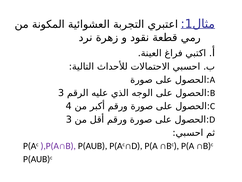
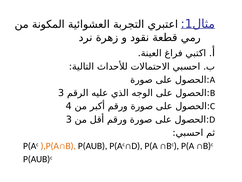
),P(A∩B colour: purple -> orange (58, 146)
